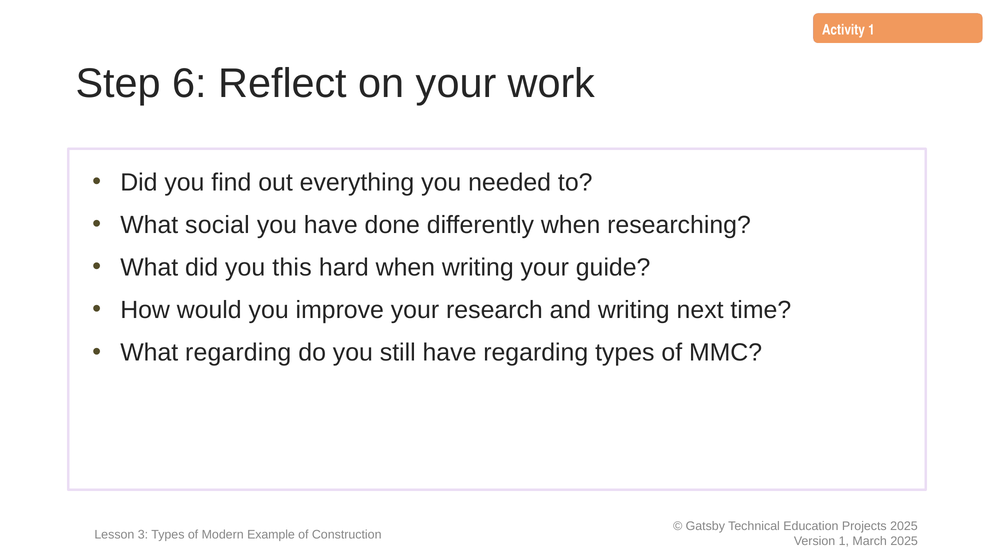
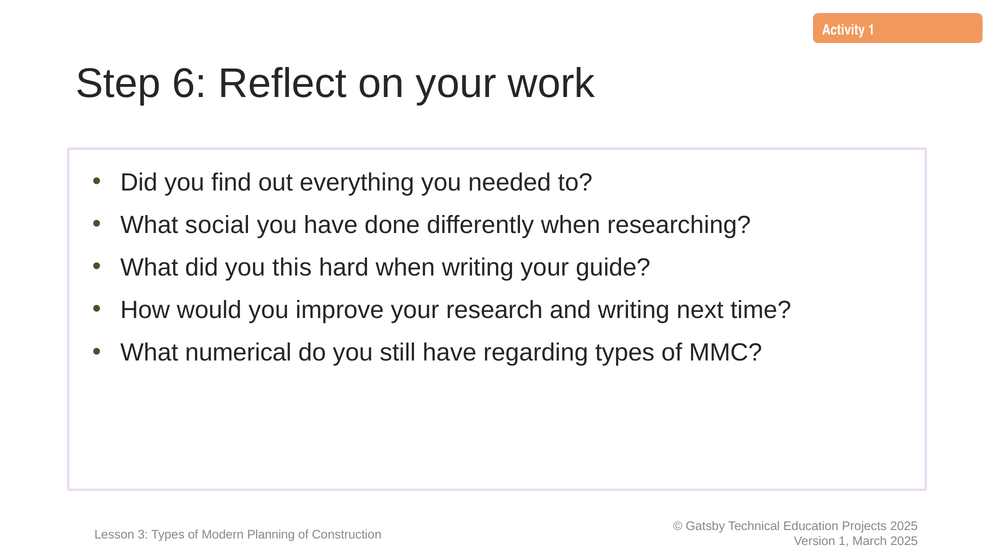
What regarding: regarding -> numerical (238, 353)
Example: Example -> Planning (271, 535)
